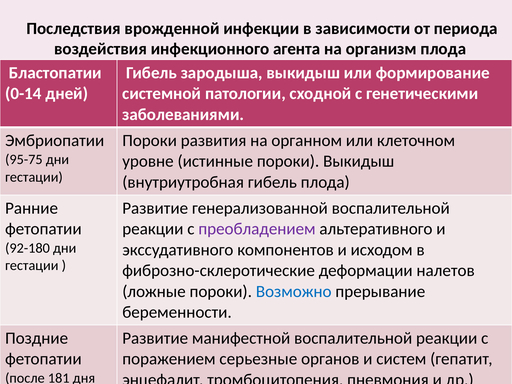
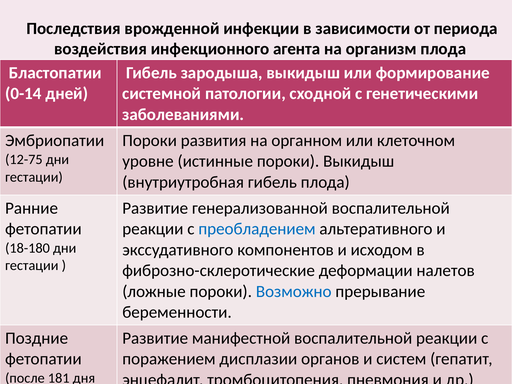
95-75: 95-75 -> 12-75 (24, 160)
преобладением colour: purple -> blue (257, 229)
92-180: 92-180 -> 18-180 (27, 248)
серьезные: серьезные -> дисплазии (258, 359)
